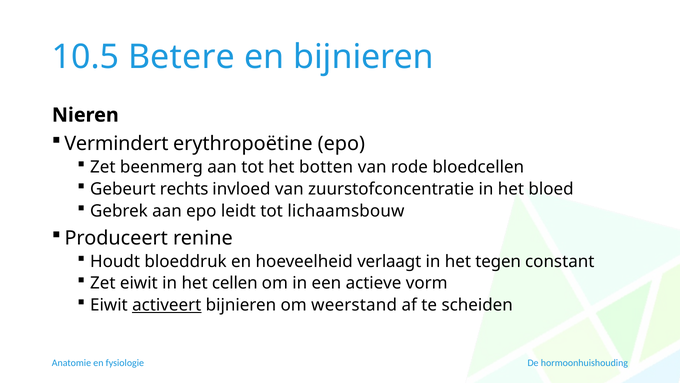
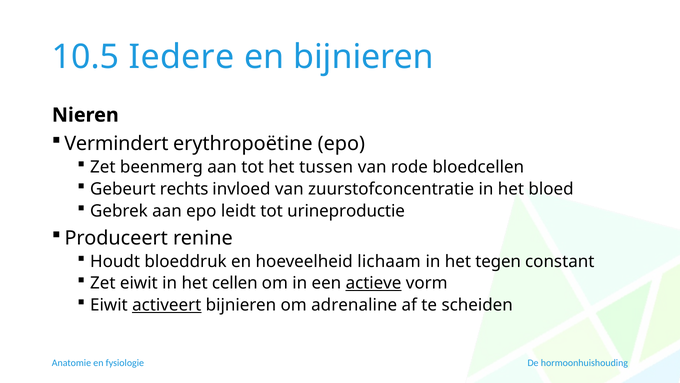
Betere: Betere -> Iedere (182, 57)
botten: botten -> tussen (326, 167)
lichaamsbouw: lichaamsbouw -> urineproductie (346, 211)
verlaagt: verlaagt -> lichaam (389, 261)
actieve underline: none -> present (374, 283)
weerstand: weerstand -> adrenaline (354, 305)
